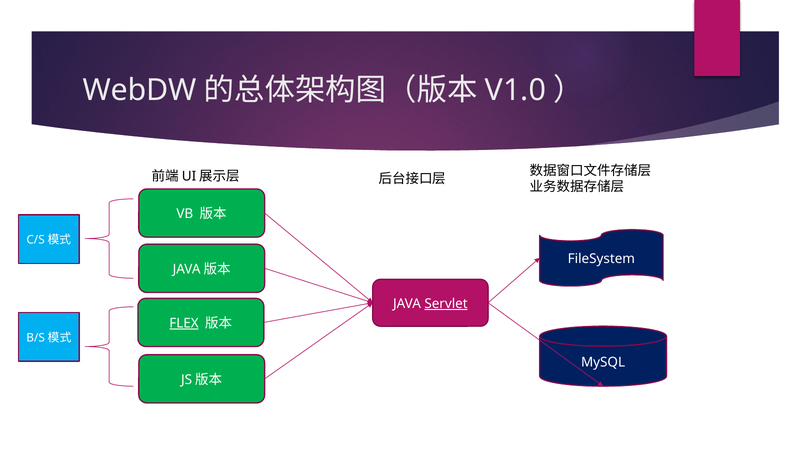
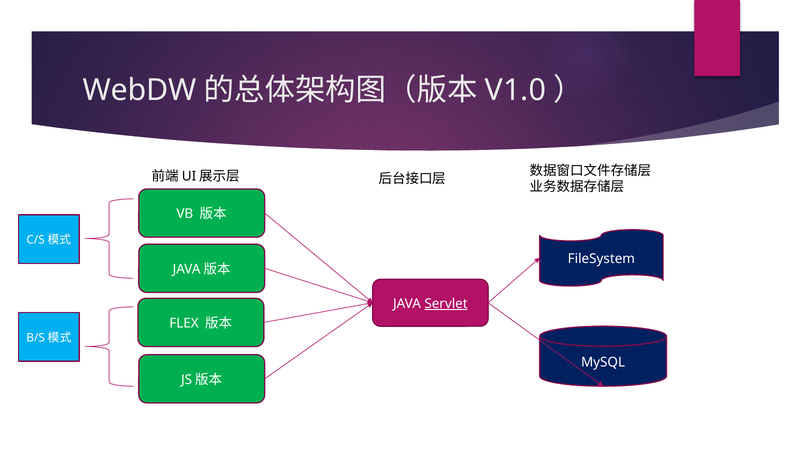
FLEX underline: present -> none (184, 323)
